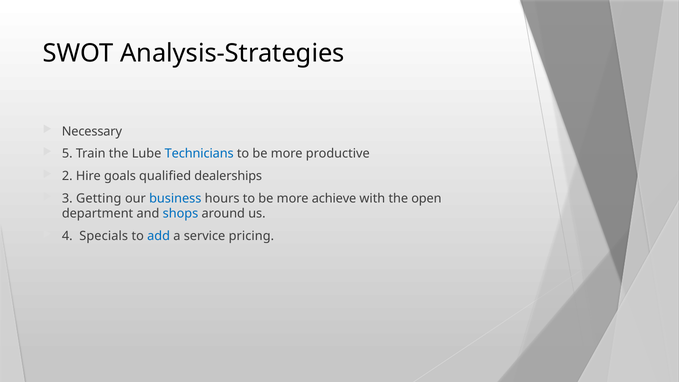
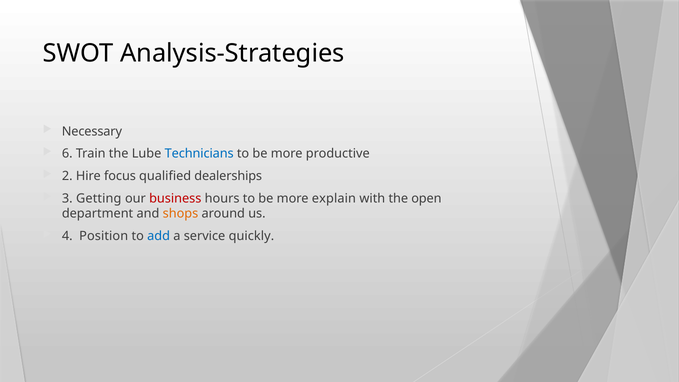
5: 5 -> 6 (67, 154)
goals: goals -> focus (120, 176)
business colour: blue -> red (175, 198)
achieve: achieve -> explain (334, 198)
shops colour: blue -> orange (180, 214)
Specials: Specials -> Position (104, 236)
pricing: pricing -> quickly (251, 236)
